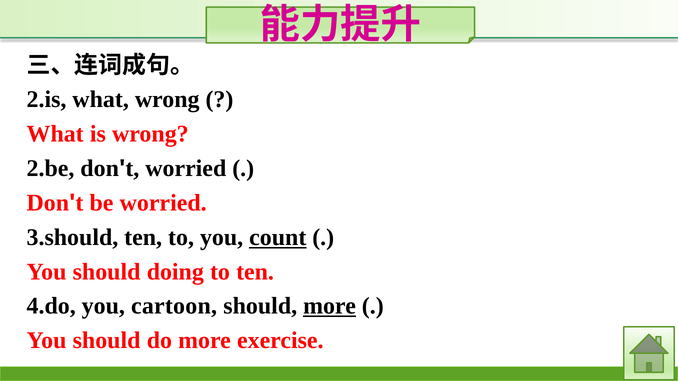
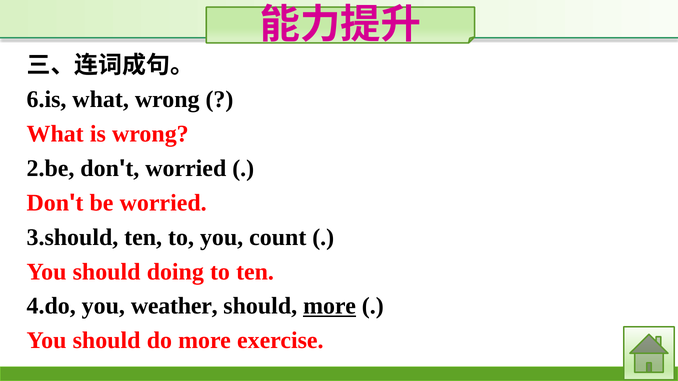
2.is: 2.is -> 6.is (47, 100)
count underline: present -> none (278, 237)
cartoon: cartoon -> weather (174, 306)
